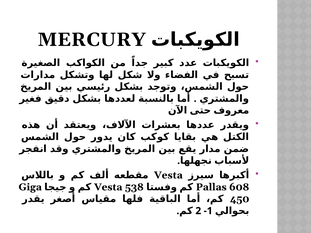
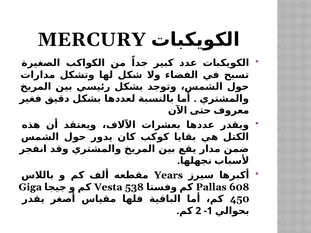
Vesta: Vesta -> Years (168, 175)
